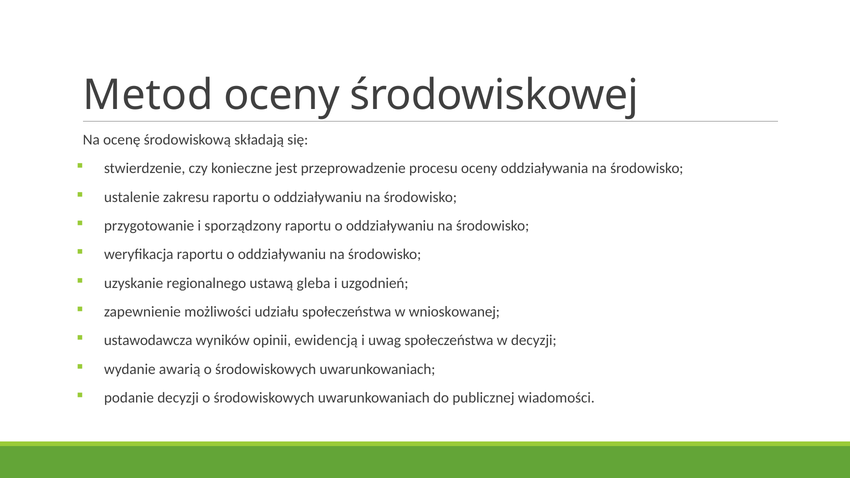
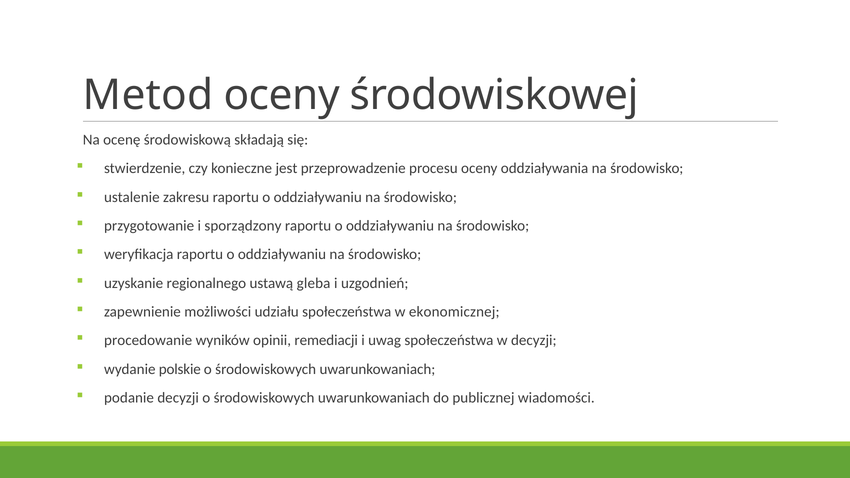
wnioskowanej: wnioskowanej -> ekonomicznej (454, 312)
ustawodawcza: ustawodawcza -> procedowanie (148, 341)
ewidencją: ewidencją -> remediacji (326, 341)
awarią: awarią -> polskie (180, 369)
